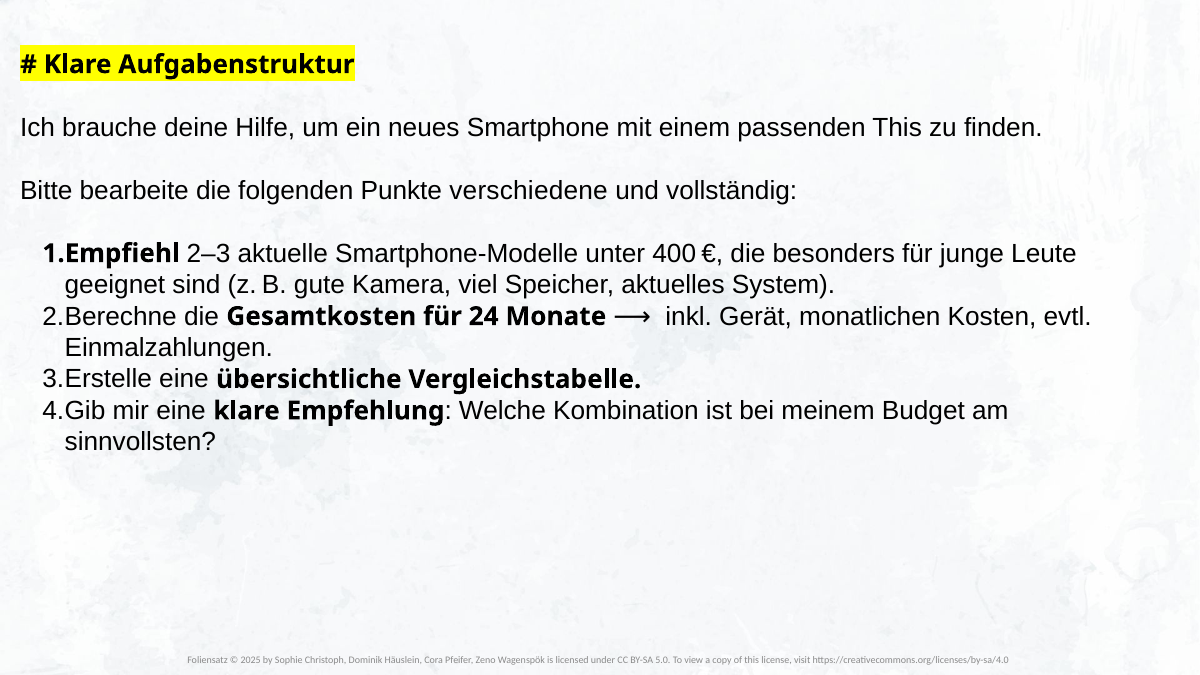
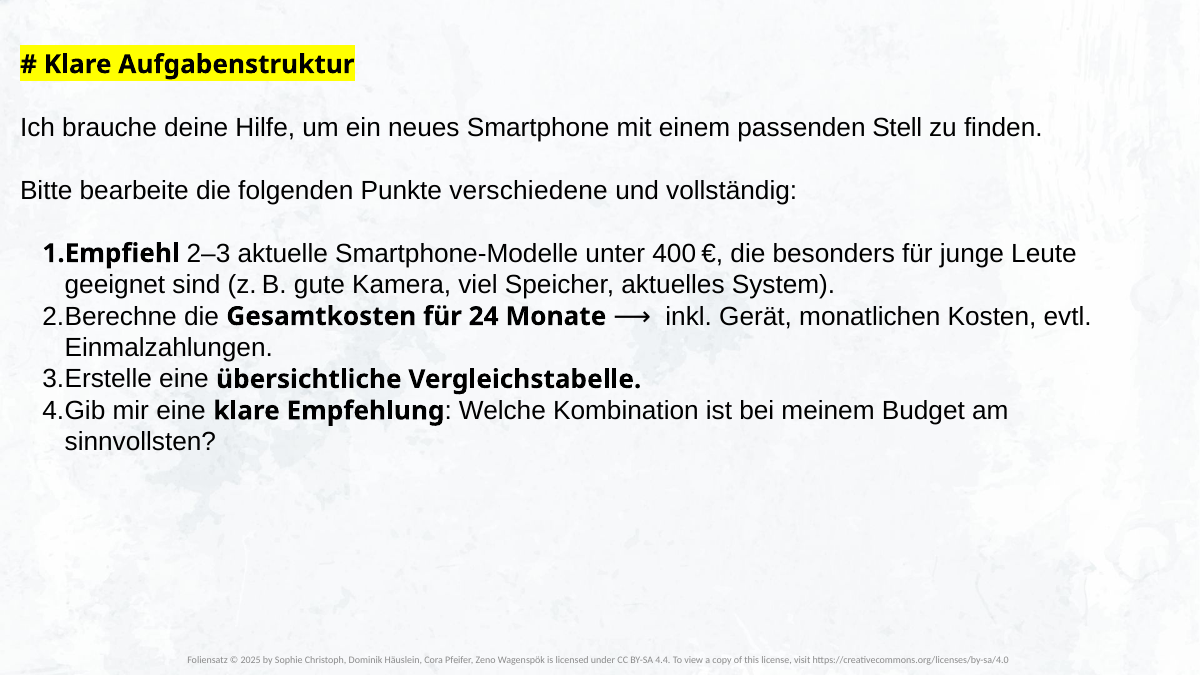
passenden This: This -> Stell (897, 127)
5.0: 5.0 -> 4.4 (663, 661)
